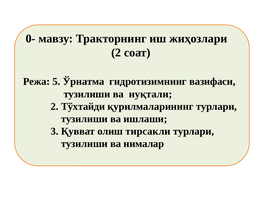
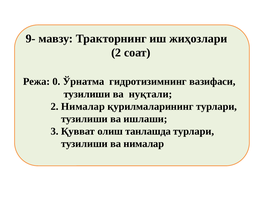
0-: 0- -> 9- (31, 39)
5: 5 -> 0 (56, 82)
2 Тўхтайди: Тўхтайди -> Нималар (83, 107)
тирсакли: тирсакли -> танлашда (148, 132)
